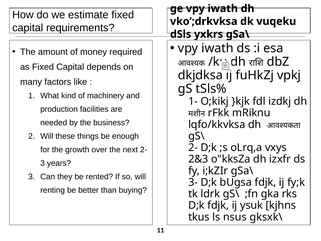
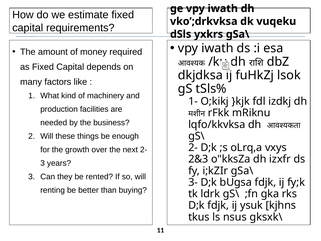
vpkj: vpkj -> lsok (289, 75)
